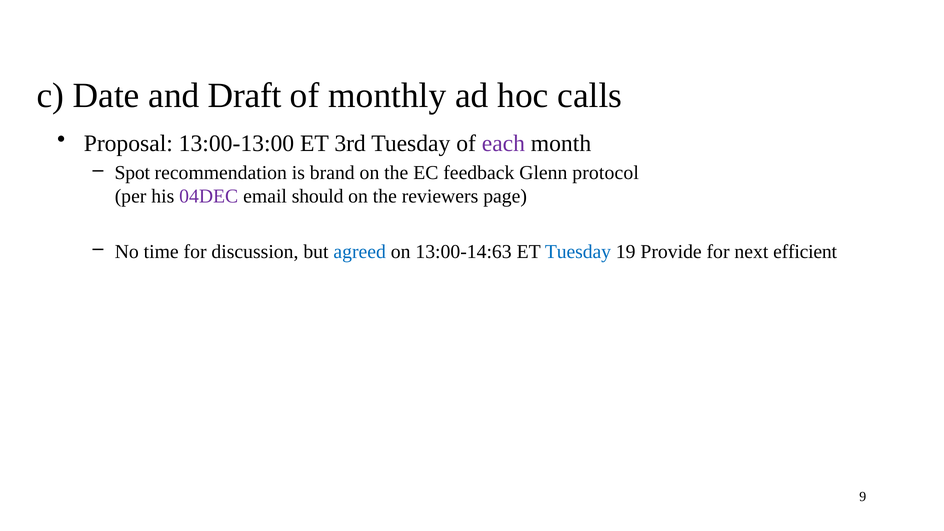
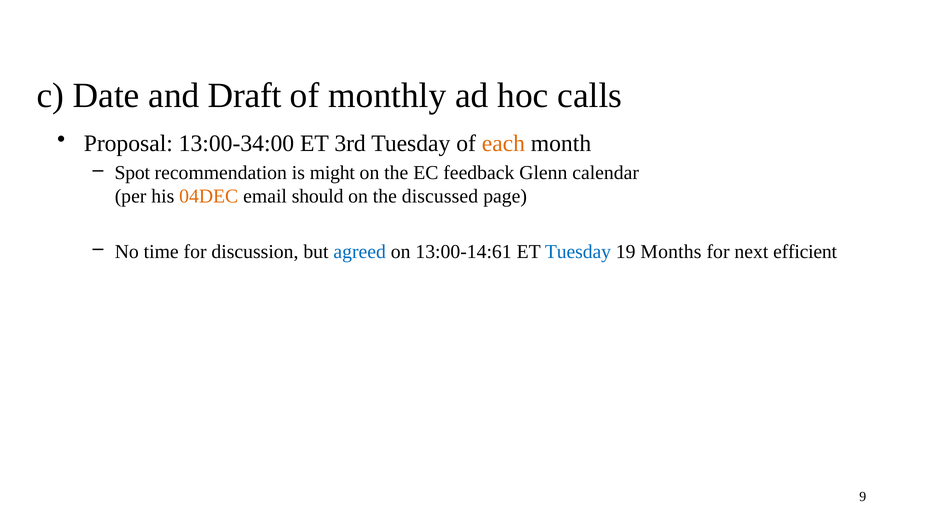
13:00-13:00: 13:00-13:00 -> 13:00-34:00 (236, 143)
each colour: purple -> orange (503, 143)
brand: brand -> might (332, 173)
protocol: protocol -> calendar (606, 173)
04DEC colour: purple -> orange (209, 196)
reviewers: reviewers -> discussed (440, 196)
13:00-14:63: 13:00-14:63 -> 13:00-14:61 (464, 252)
Provide: Provide -> Months (671, 252)
